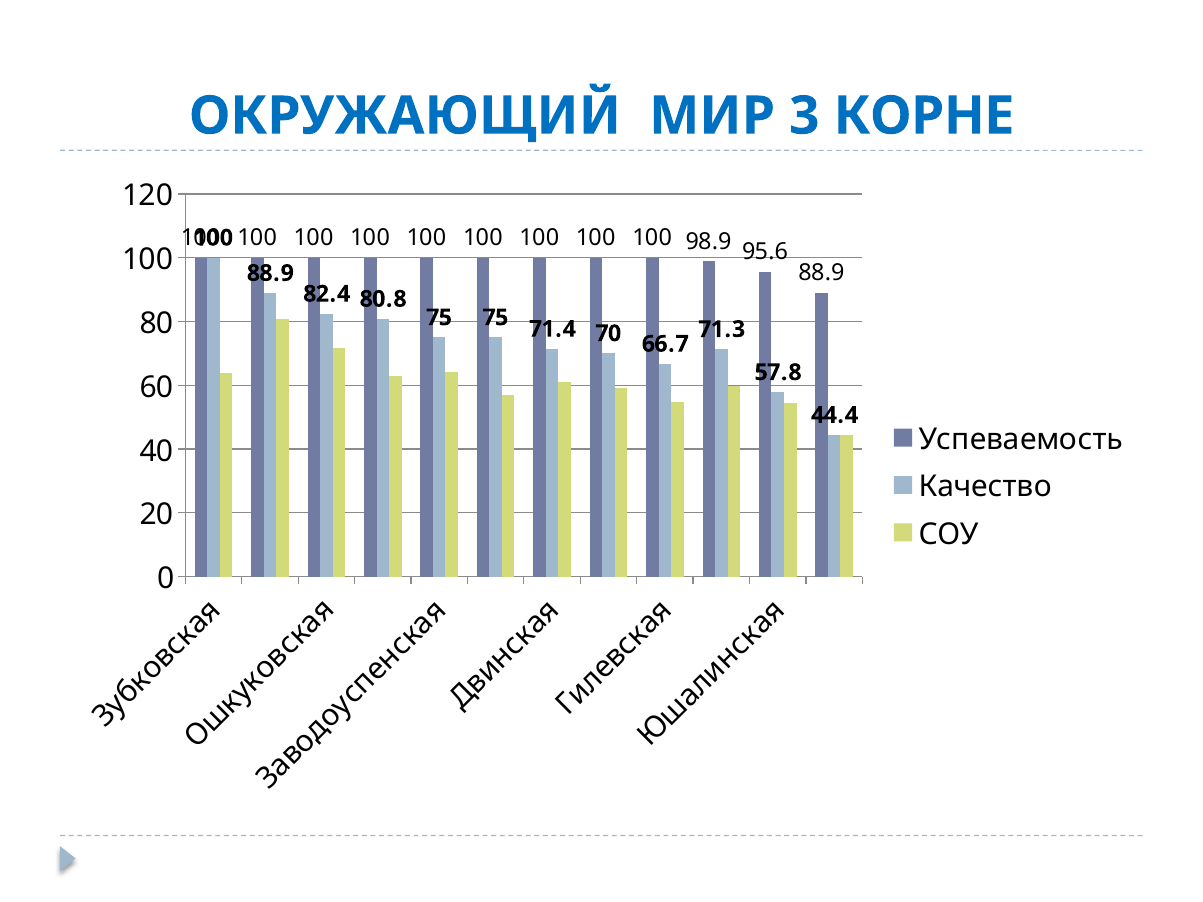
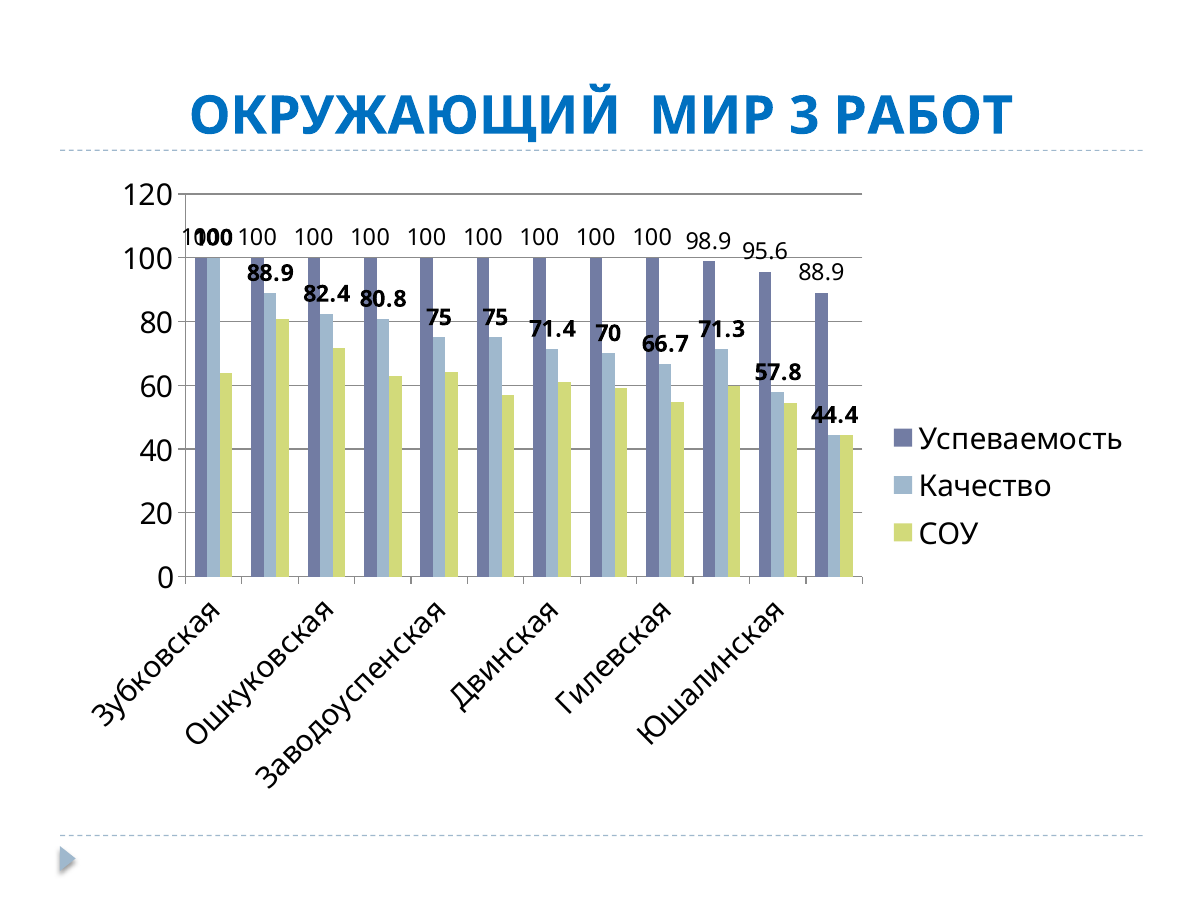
КОРНЕ: КОРНЕ -> РАБОТ (923, 116)
